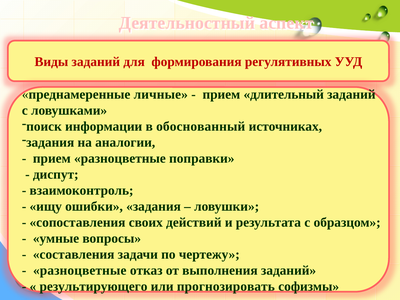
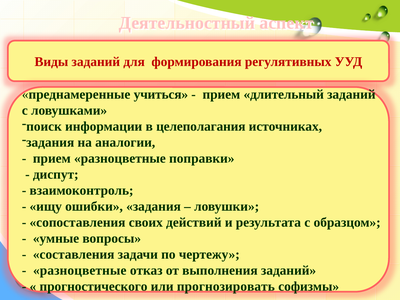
личные: личные -> учиться (161, 94)
обоснованный: обоснованный -> целеполагания (201, 126)
результирующего: результирующего -> прогностического (94, 286)
